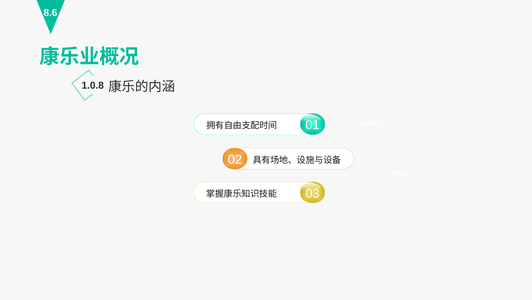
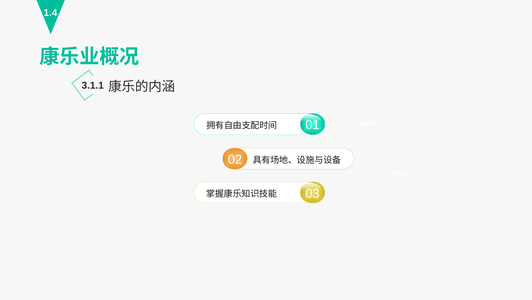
8.6: 8.6 -> 1.4 (50, 13)
1.0.8: 1.0.8 -> 3.1.1 (93, 85)
